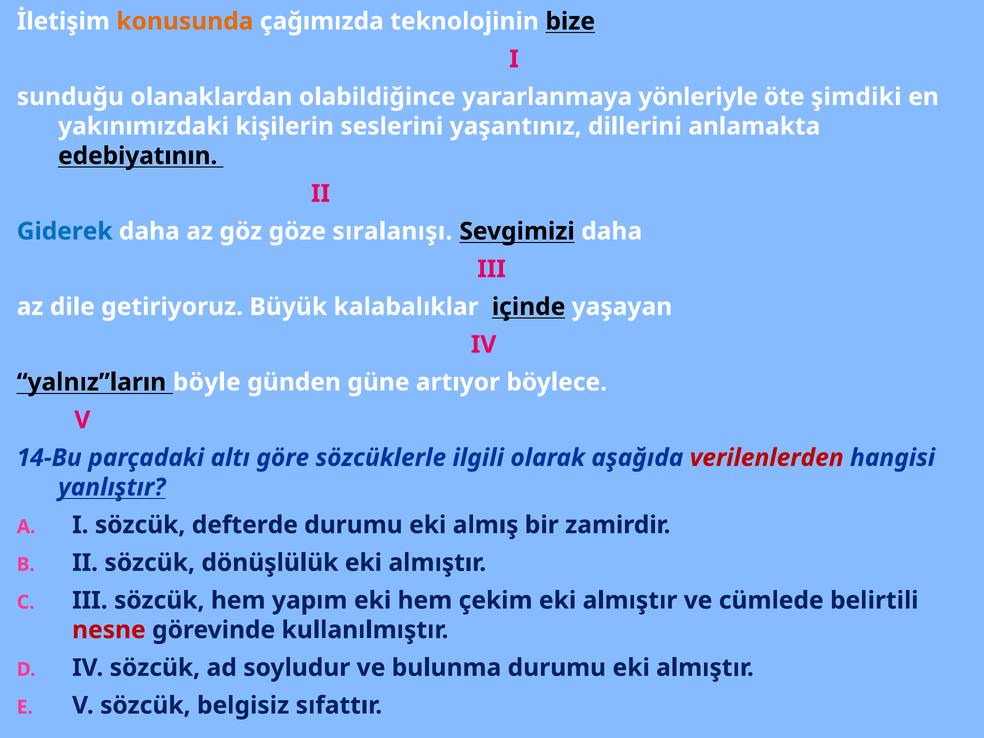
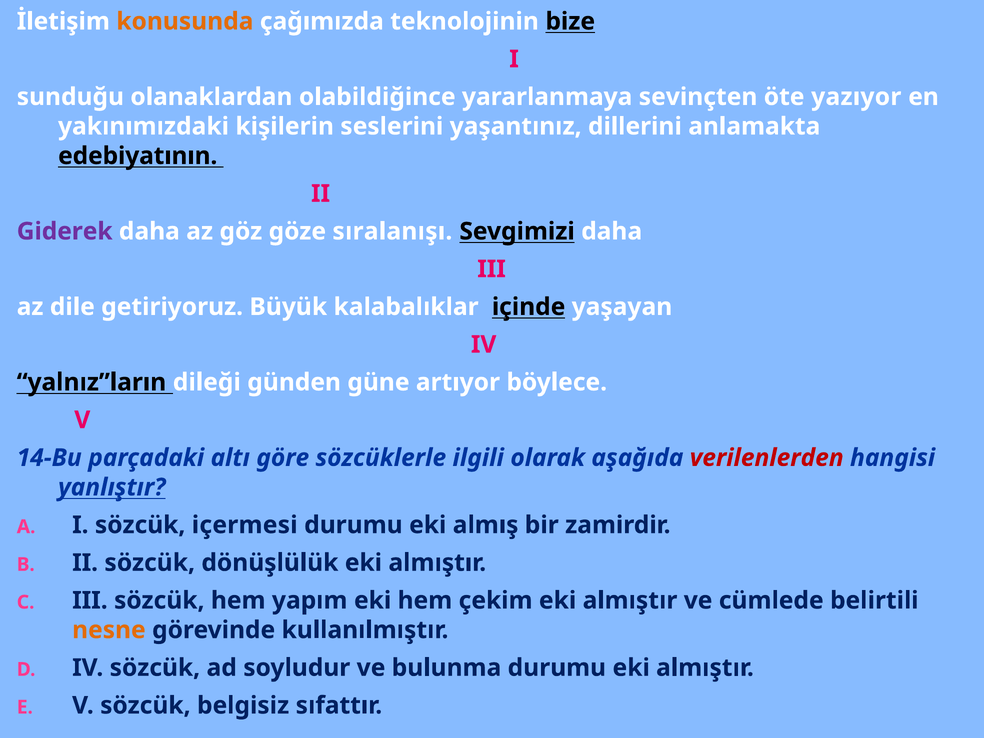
yönleriyle: yönleriyle -> sevinçten (698, 97)
şimdiki: şimdiki -> yazıyor (856, 97)
Giderek colour: blue -> purple (65, 231)
böyle: böyle -> dileği (207, 382)
defterde: defterde -> içermesi (245, 525)
nesne colour: red -> orange (109, 630)
